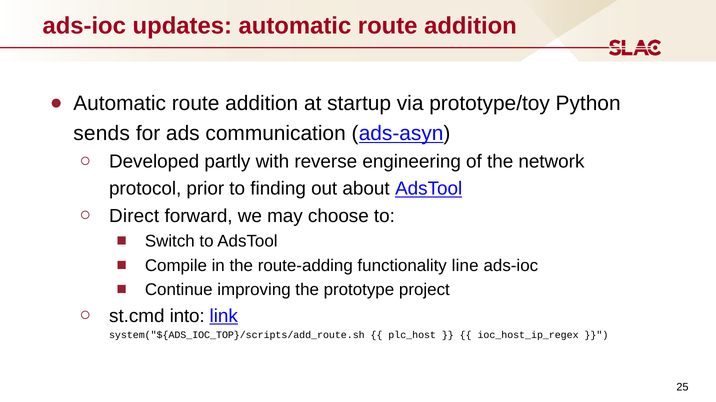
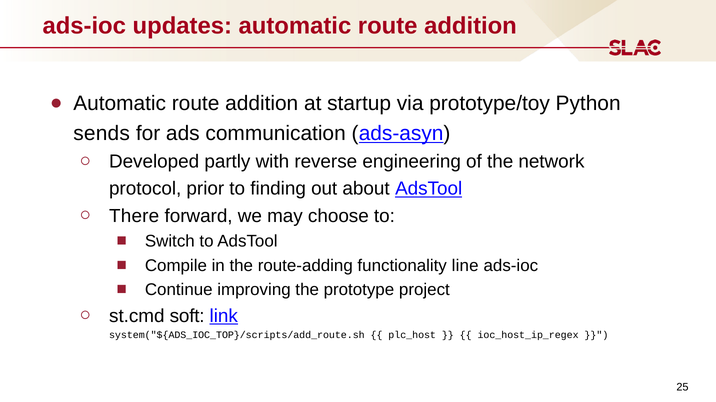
Direct: Direct -> There (134, 216)
into: into -> soft (187, 316)
